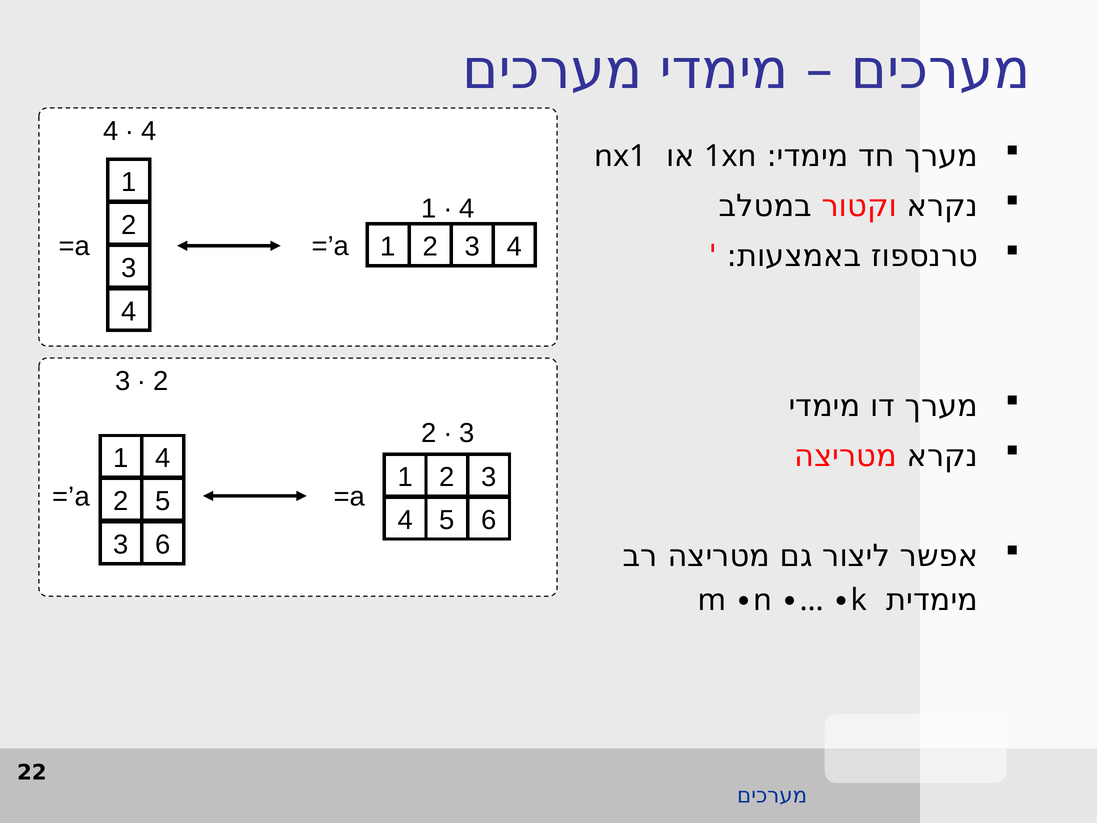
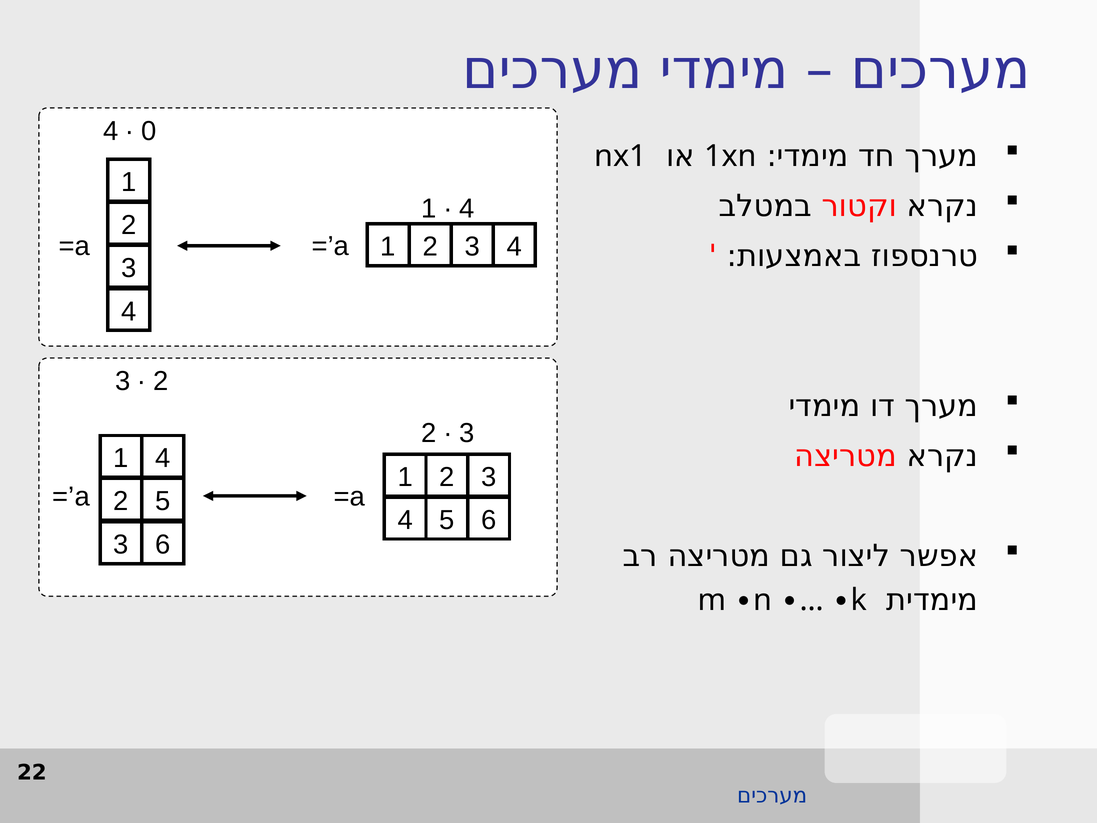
4: 4 -> 0 (149, 131)
